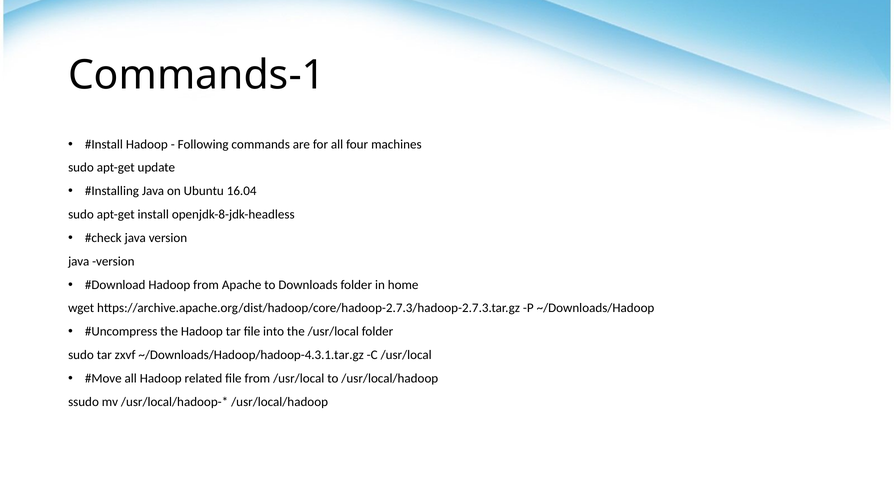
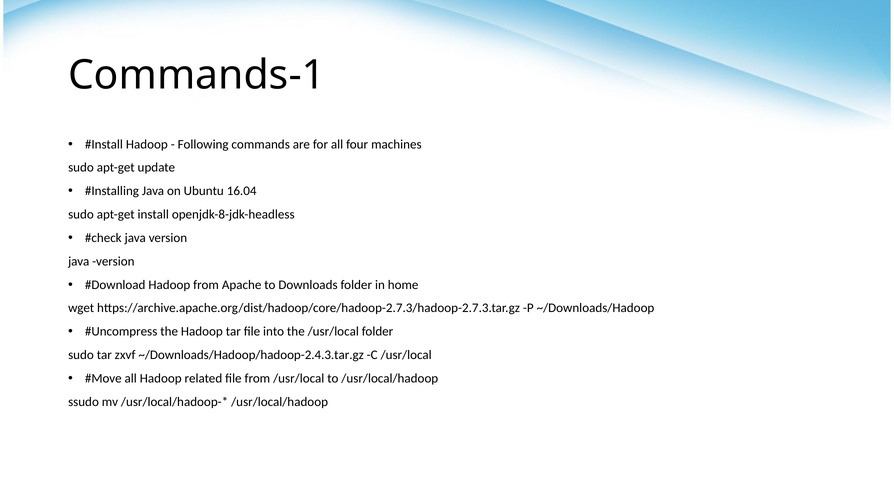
~/Downloads/Hadoop/hadoop-4.3.1.tar.gz: ~/Downloads/Hadoop/hadoop-4.3.1.tar.gz -> ~/Downloads/Hadoop/hadoop-2.4.3.tar.gz (251, 355)
